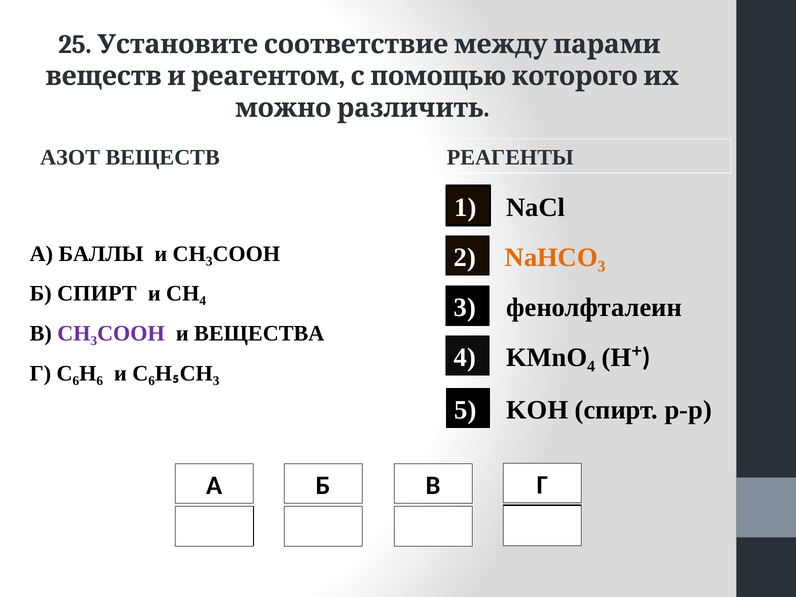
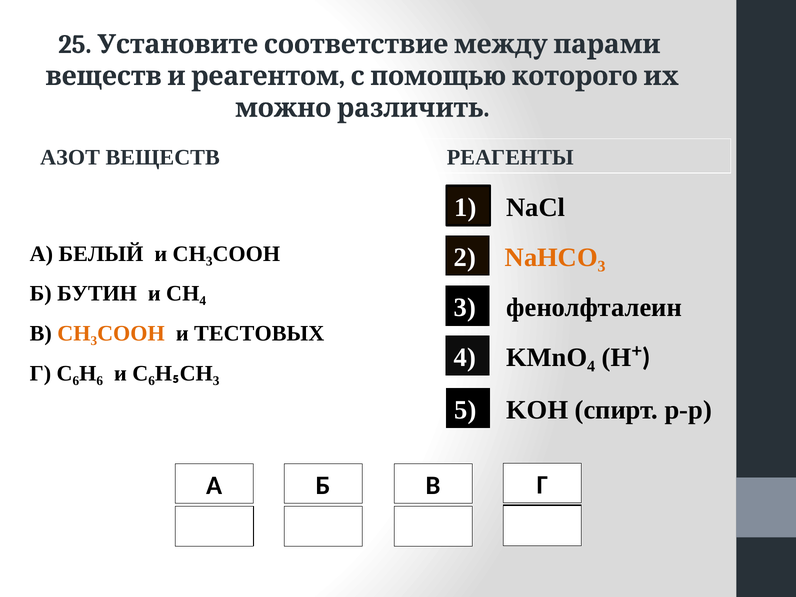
БАЛЛЫ: БАЛЛЫ -> БЕЛЫЙ (101, 254)
Б СПИРТ: СПИРТ -> БУТИН (97, 294)
CH₃COOH colour: purple -> orange (111, 333)
ВЕЩЕСТВА: ВЕЩЕСТВА -> ТЕСТОВЫХ (259, 333)
